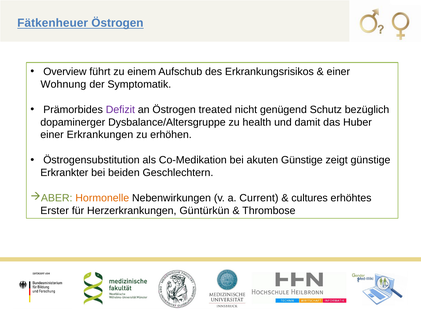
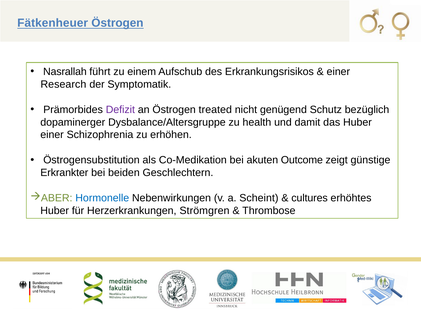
Overview: Overview -> Nasrallah (65, 72)
Wohnung: Wohnung -> Research (63, 84)
Erkrankungen: Erkrankungen -> Schizophrenia (100, 135)
akuten Günstige: Günstige -> Outcome (302, 160)
Hormonelle colour: orange -> blue (102, 198)
Current: Current -> Scheint (259, 198)
Erster: Erster -> Huber (55, 211)
Güntürkün: Güntürkün -> Strömgren (205, 211)
